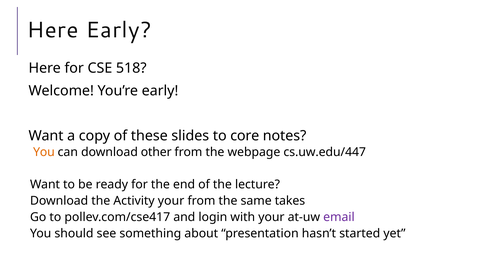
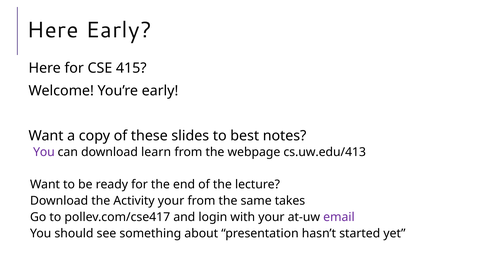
518: 518 -> 415 (131, 68)
core: core -> best (245, 136)
You colour: orange -> purple (44, 152)
other: other -> learn (156, 152)
cs.uw.edu/447: cs.uw.edu/447 -> cs.uw.edu/413 (325, 152)
